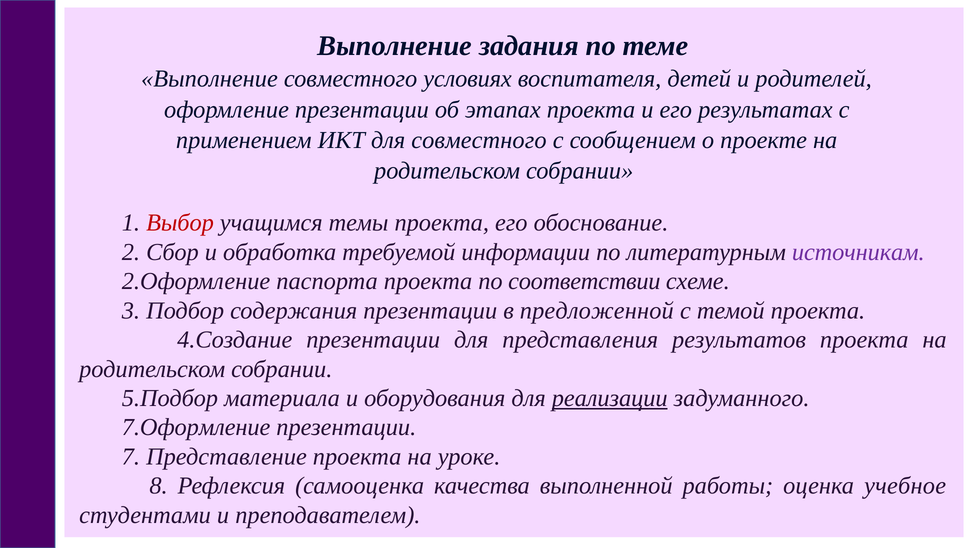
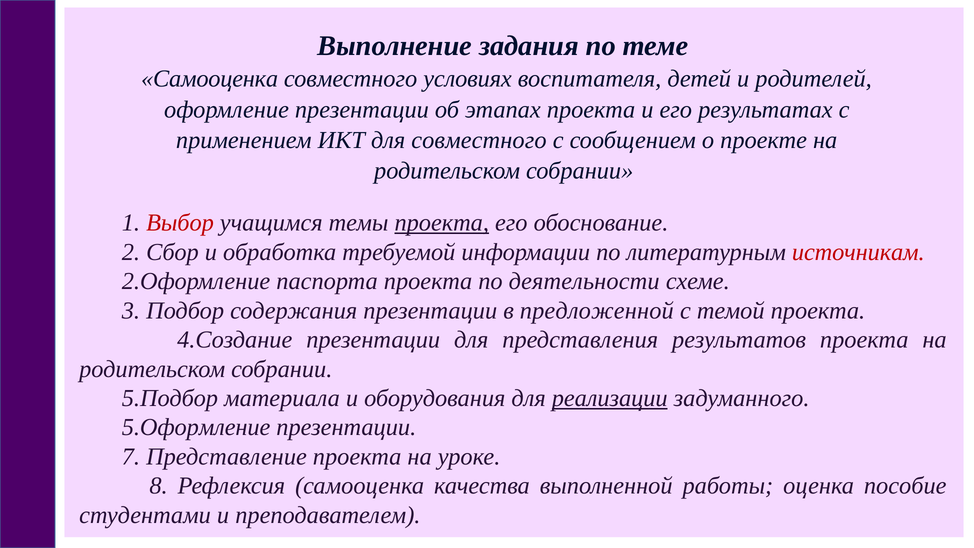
Выполнение: Выполнение -> Самооценка (210, 79)
проекта underline: none -> present (442, 223)
источникам colour: purple -> red (858, 252)
соответствии: соответствии -> деятельности (584, 281)
7.Оформление: 7.Оформление -> 5.Оформление (196, 427)
учебное: учебное -> пособие (905, 486)
